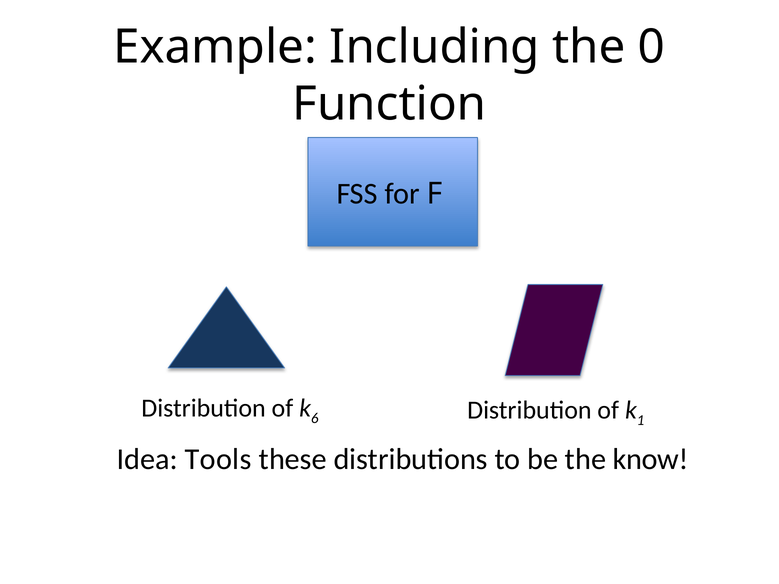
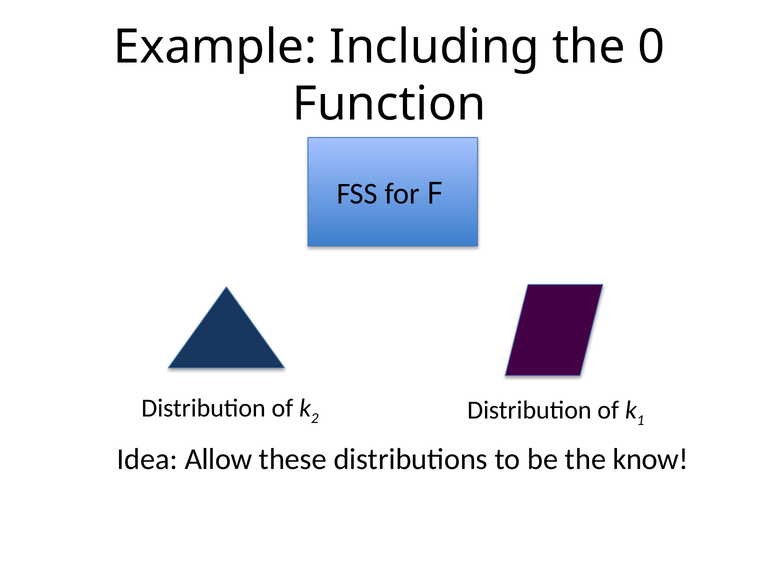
6: 6 -> 2 (315, 418)
Tools: Tools -> Allow (219, 459)
